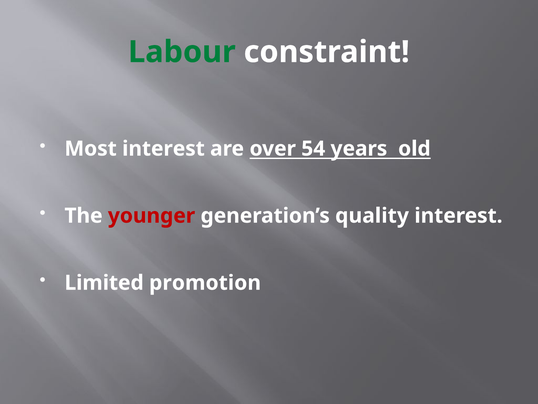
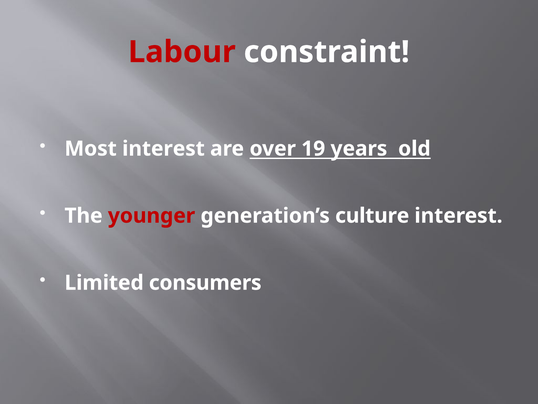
Labour colour: green -> red (182, 52)
54: 54 -> 19 (313, 148)
quality: quality -> culture (372, 215)
promotion: promotion -> consumers (205, 282)
